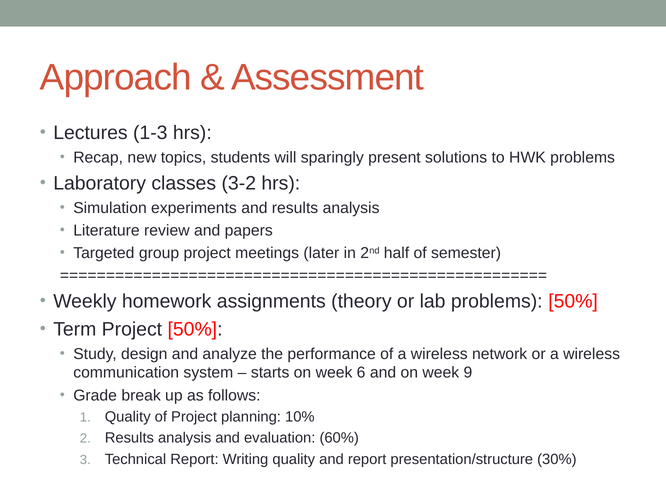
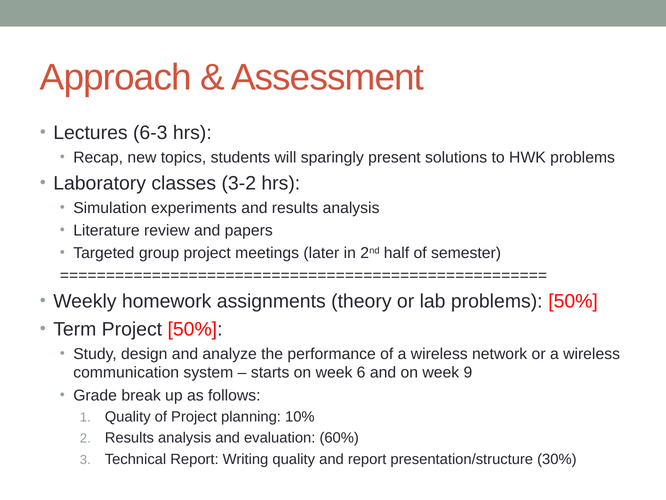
1-3: 1-3 -> 6-3 (150, 133)
